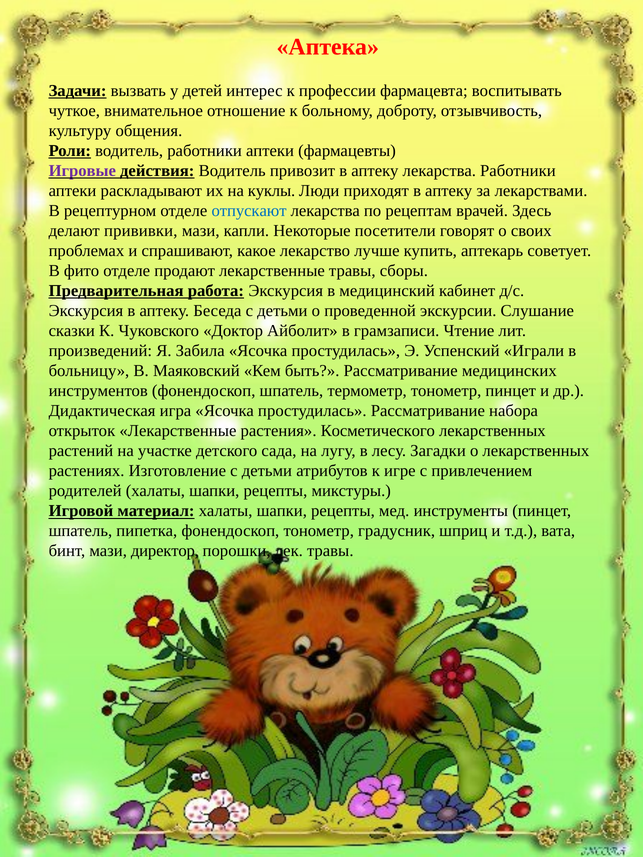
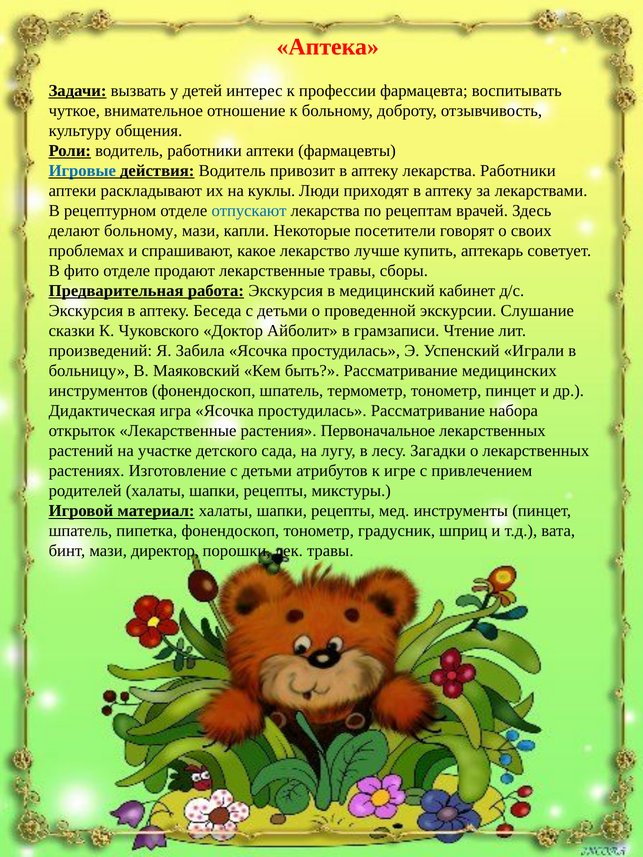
Игровые colour: purple -> blue (82, 171)
делают прививки: прививки -> больному (141, 231)
Косметического: Косметического -> Первоначальное (378, 431)
